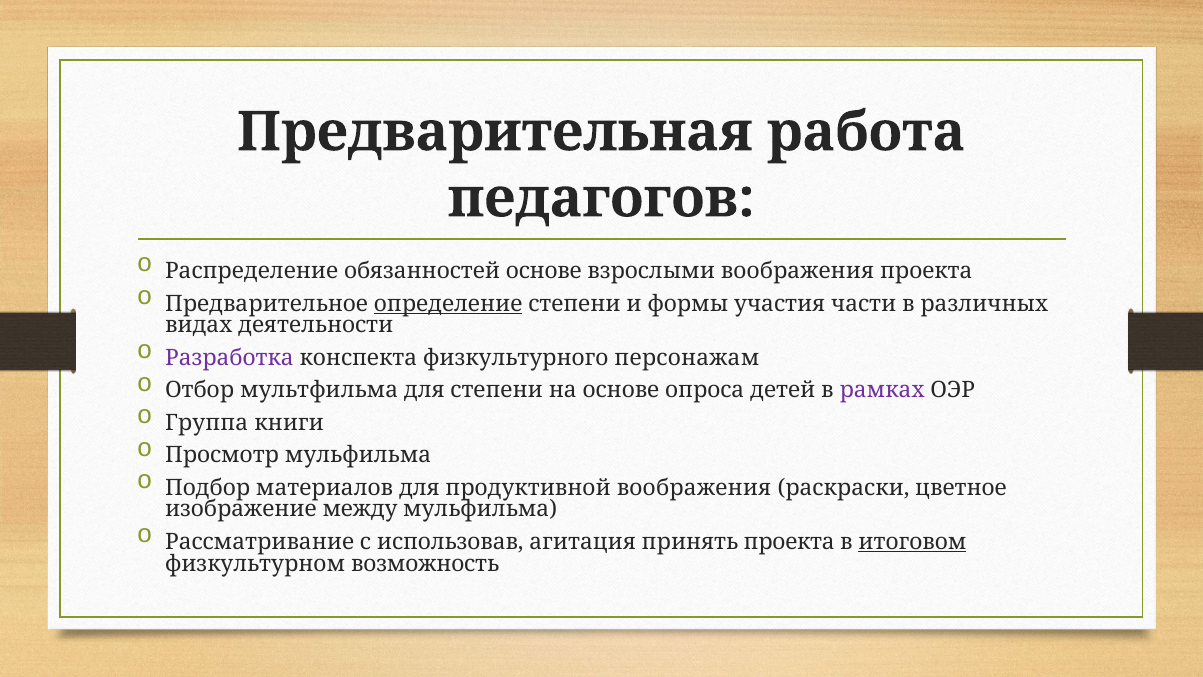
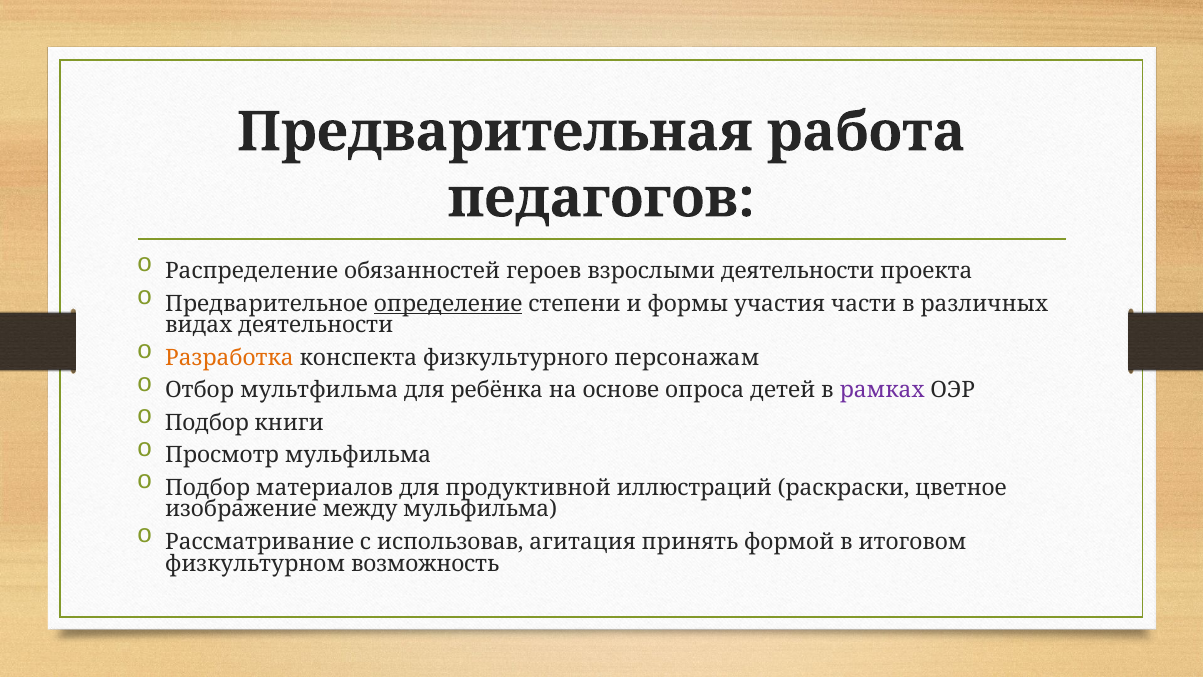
обязанностей основе: основе -> героев (544, 271)
взрослыми воображения: воображения -> деятельности (798, 271)
Разработка colour: purple -> orange (229, 358)
для степени: степени -> ребёнка (497, 390)
Группа: Группа -> Подбор (207, 423)
продуктивной воображения: воображения -> иллюстраций (694, 488)
принять проекта: проекта -> формой (789, 542)
итоговом underline: present -> none (912, 542)
